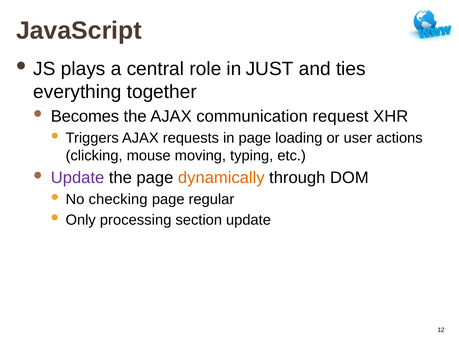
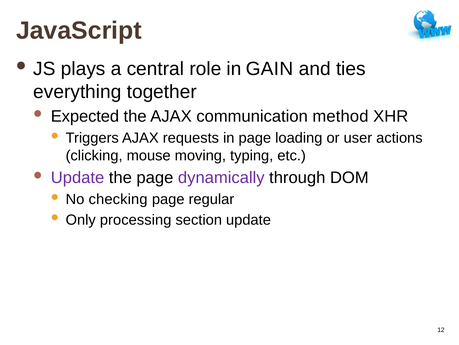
JUST: JUST -> GAIN (270, 69)
Becomes: Becomes -> Expected (85, 116)
request: request -> method (340, 116)
dynamically colour: orange -> purple (221, 177)
